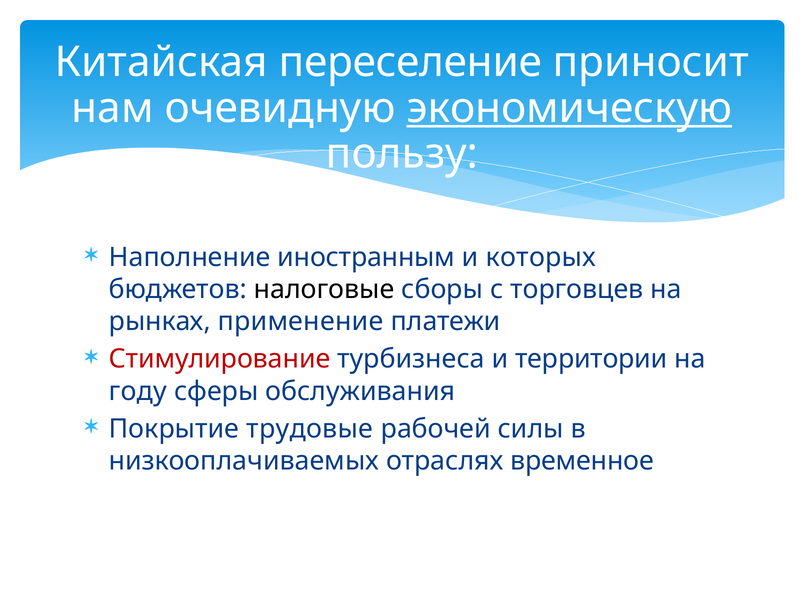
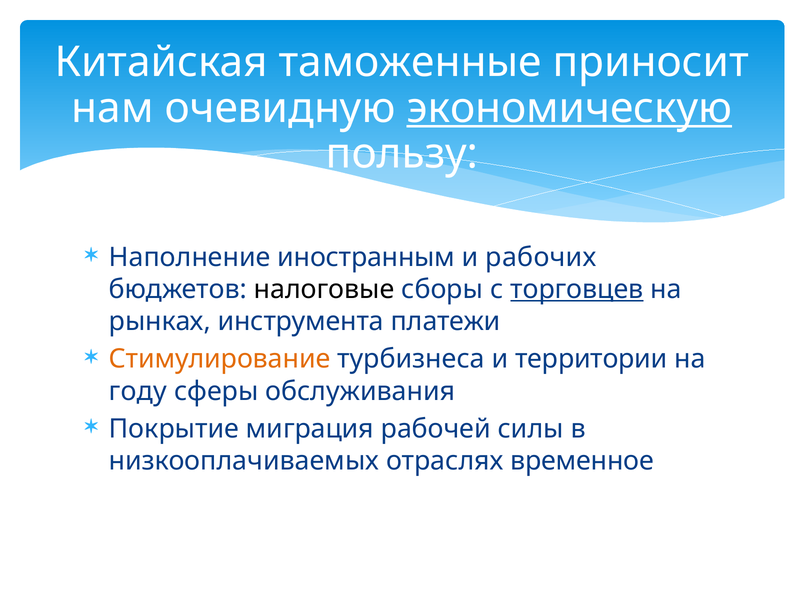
переселение: переселение -> таможенные (410, 62)
которых: которых -> рабочих (541, 257)
торговцев underline: none -> present (577, 289)
применение: применение -> инструмента (301, 322)
Стимулирование colour: red -> orange (220, 359)
трудовые: трудовые -> миграция (310, 429)
